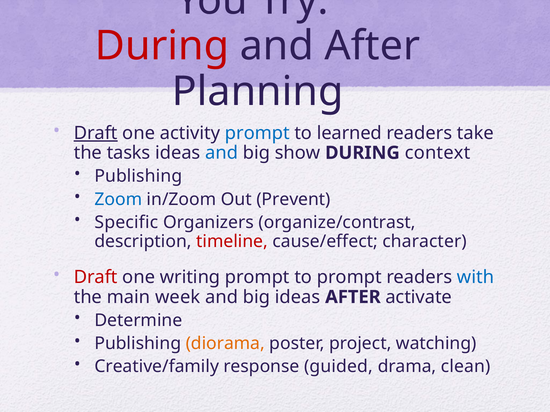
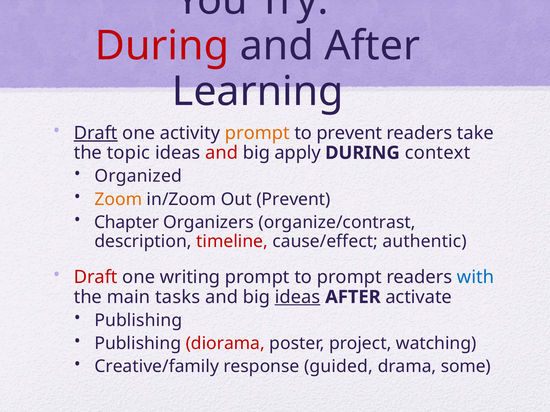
Planning: Planning -> Learning (258, 92)
prompt colour: blue -> orange (257, 133)
to learned: learned -> prevent (349, 133)
tasks: tasks -> topic (128, 153)
and colour: blue -> red (222, 153)
show: show -> apply (298, 153)
Publishing: Publishing -> Organized (138, 176)
Zoom colour: blue -> orange (118, 200)
Specific: Specific -> Chapter (127, 223)
character: character -> authentic (425, 242)
week: week -> tasks (178, 297)
ideas underline: none -> present (298, 297)
Determine: Determine -> Publishing (138, 321)
diorama colour: orange -> red (225, 344)
clean: clean -> some (466, 367)
